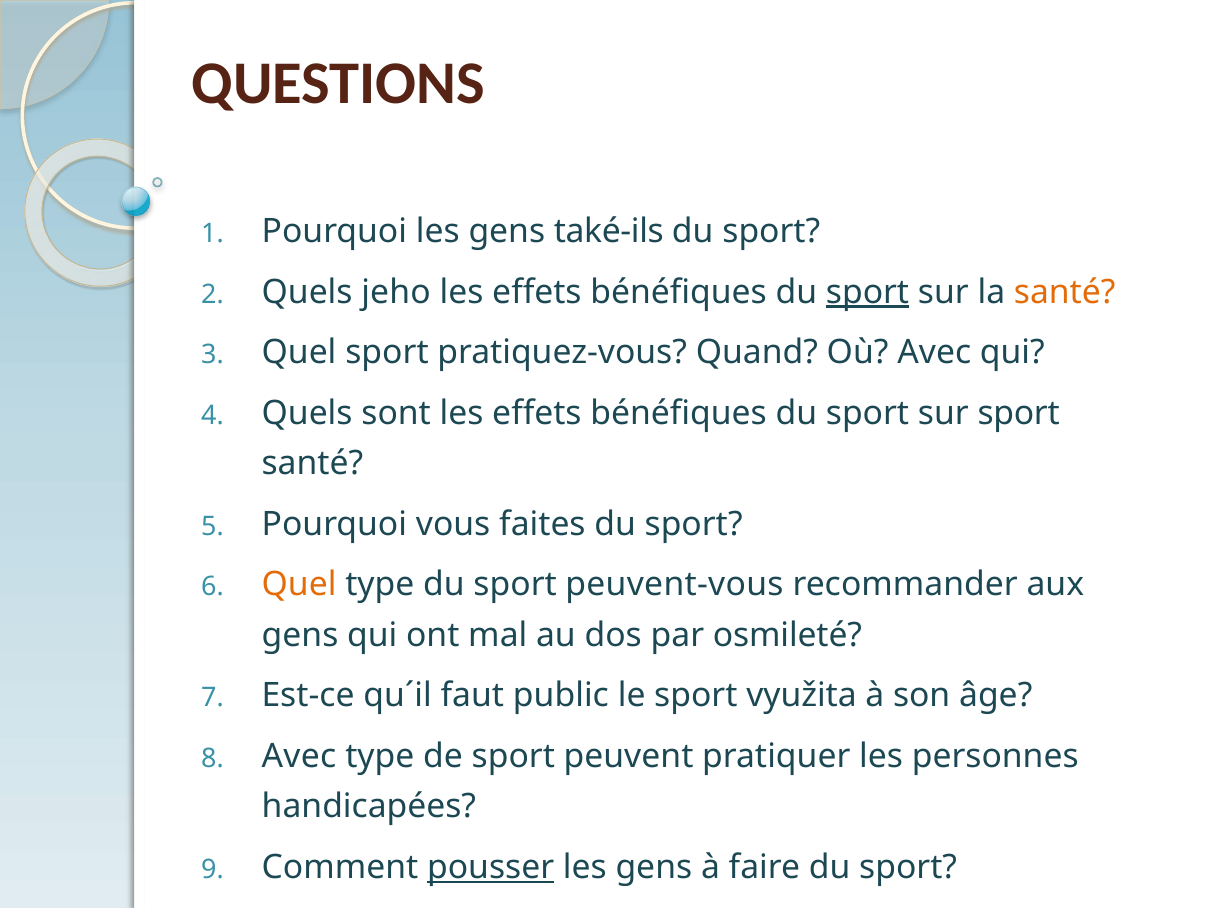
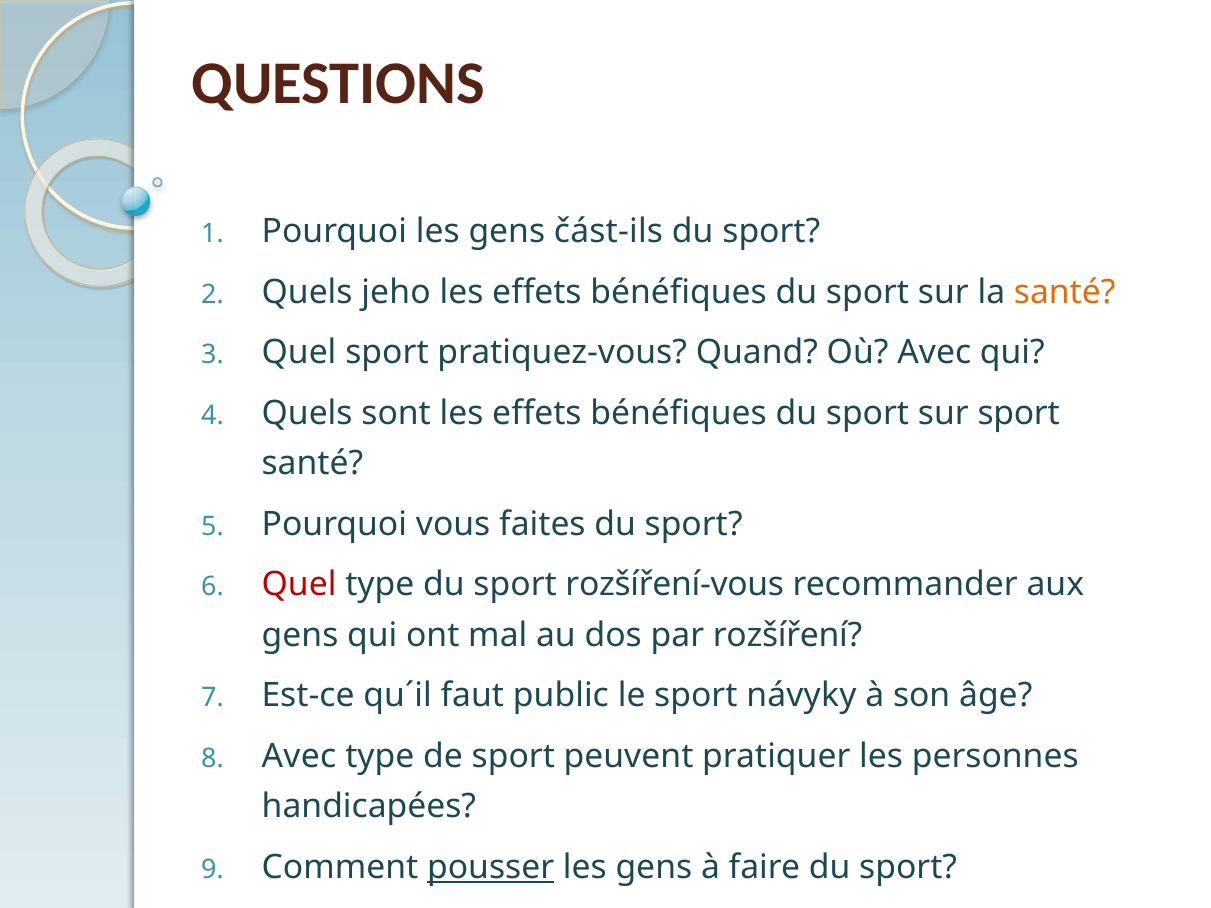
také-ils: také-ils -> část-ils (608, 232)
sport underline: present -> none (868, 292)
Quel colour: orange -> red (299, 585)
peuvent-vous: peuvent-vous -> rozšíření-vous (675, 585)
osmileté: osmileté -> rozšíření (788, 635)
využita: využita -> návyky (801, 696)
